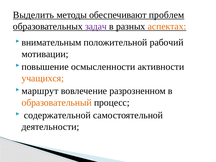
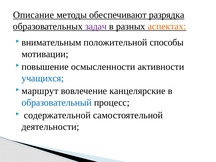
Выделить: Выделить -> Описание (33, 15)
проблем: проблем -> разрядка (167, 15)
рабочий: рабочий -> способы (167, 42)
учащихся colour: orange -> blue (43, 78)
разрозненном: разрозненном -> канцелярские (138, 91)
образовательный colour: orange -> blue (57, 103)
